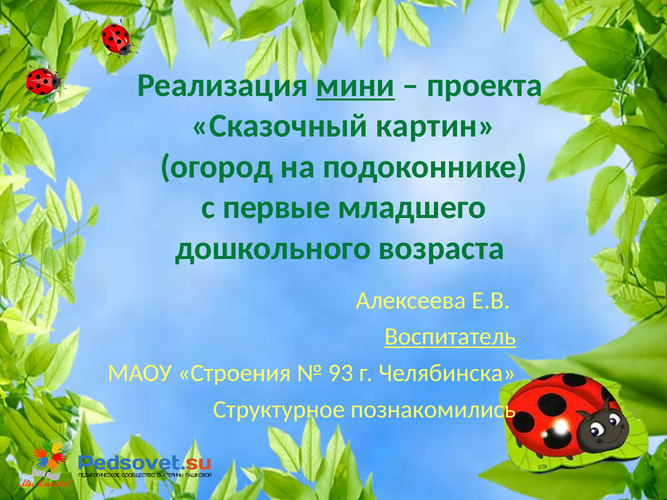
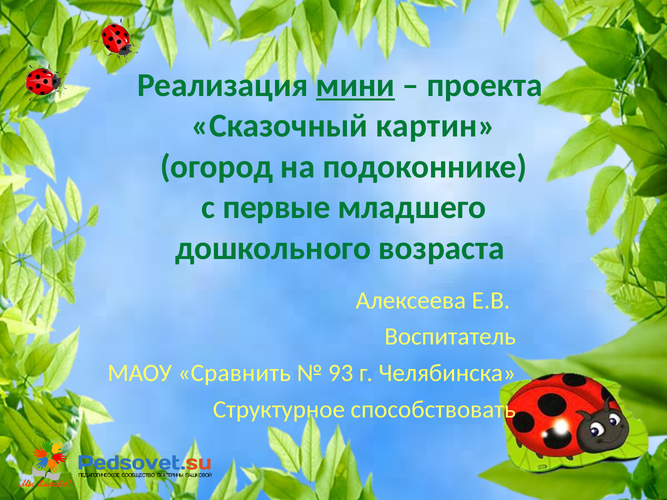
Воспитатель underline: present -> none (450, 337)
Строения: Строения -> Сравнить (234, 373)
познакомились: познакомились -> способствовать (433, 410)
